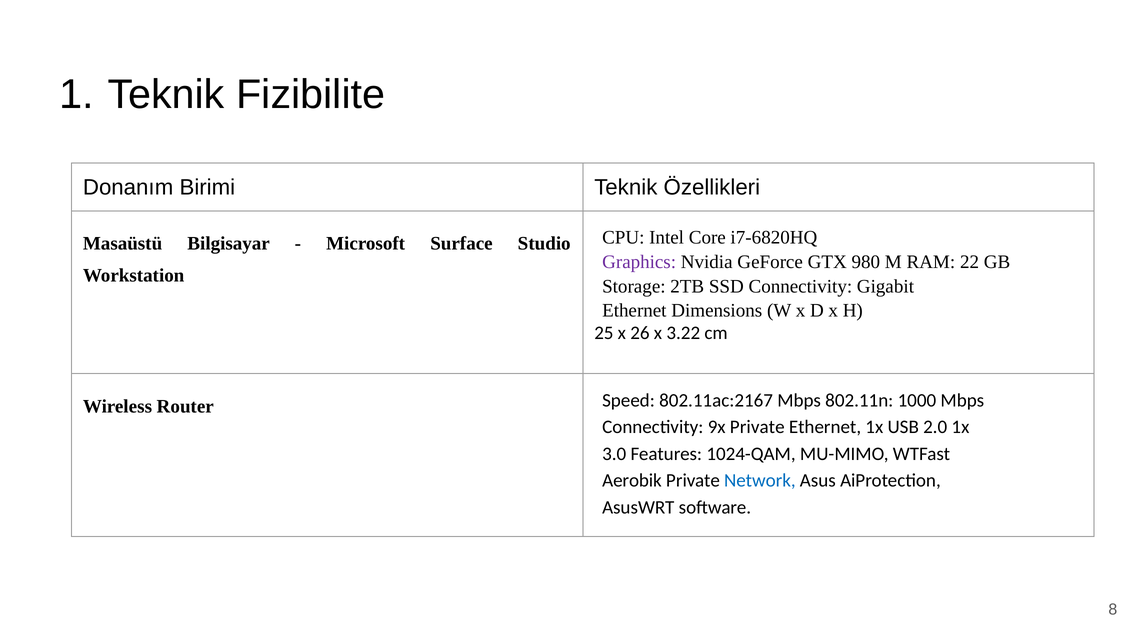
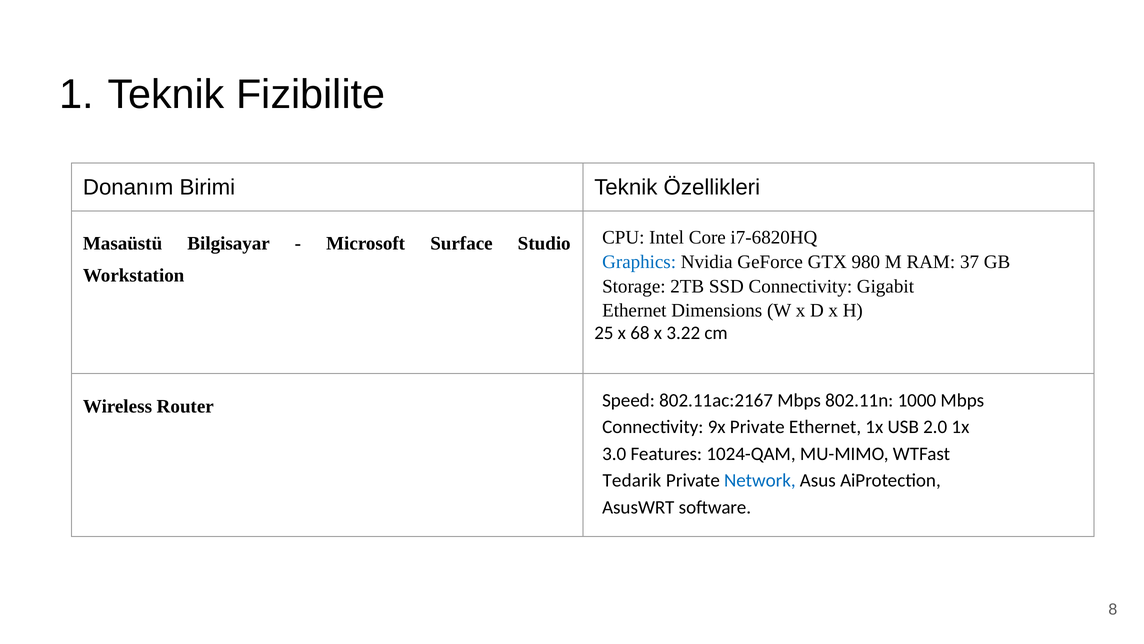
Graphics colour: purple -> blue (639, 262)
22: 22 -> 37 (970, 262)
26: 26 -> 68 (640, 333)
Aerobik: Aerobik -> Tedarik (632, 480)
